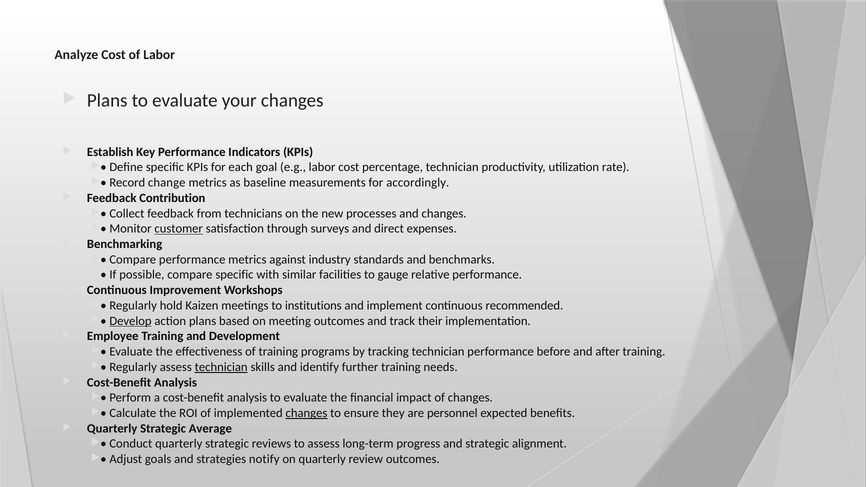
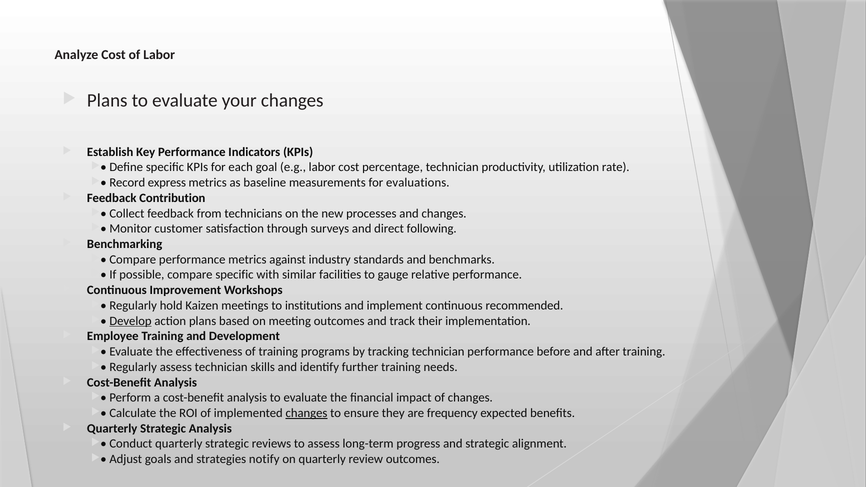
change: change -> express (167, 183)
accordingly: accordingly -> evaluations (418, 183)
customer underline: present -> none (179, 229)
expenses: expenses -> following (432, 229)
technician underline: present -> none (221, 367)
personnel: personnel -> frequency (452, 413)
Strategic Average: Average -> Analysis (210, 429)
